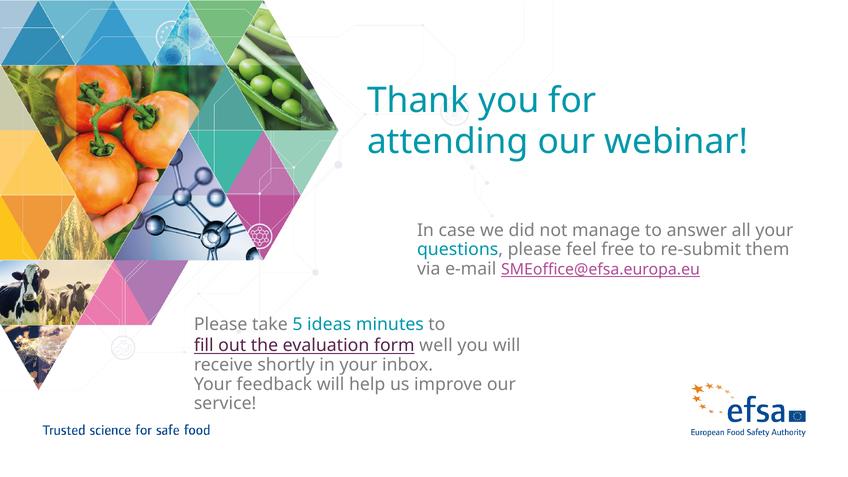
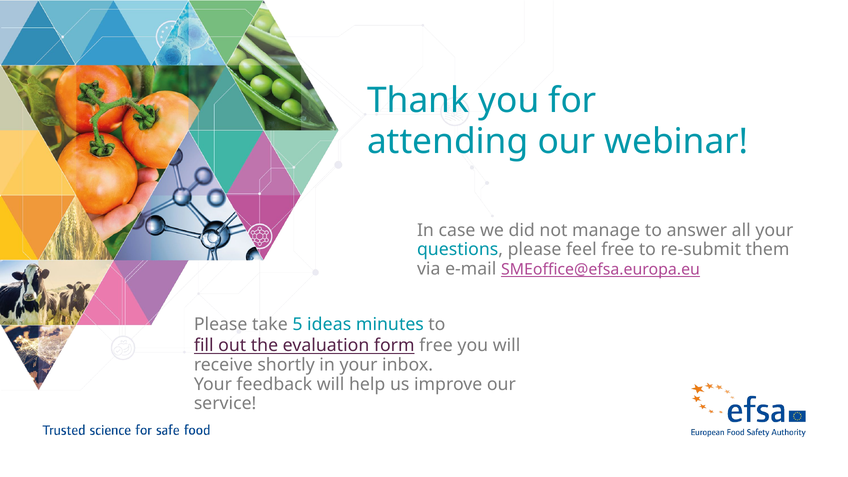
form well: well -> free (436, 345)
